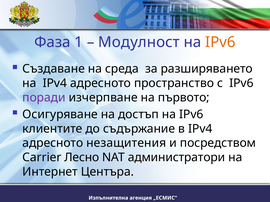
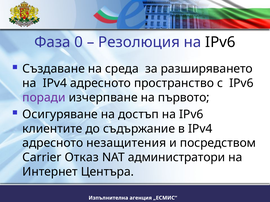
1: 1 -> 0 (79, 42)
Модулност: Модулност -> Резолюция (139, 42)
IPv6 colour: orange -> black (220, 42)
Лесно: Лесно -> Отказ (82, 158)
